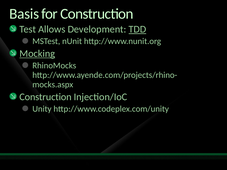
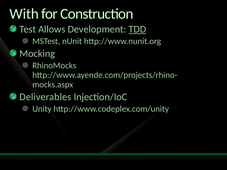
Basis: Basis -> With (24, 14)
Mocking underline: present -> none (37, 54)
Construction: Construction -> Deliverables (45, 97)
